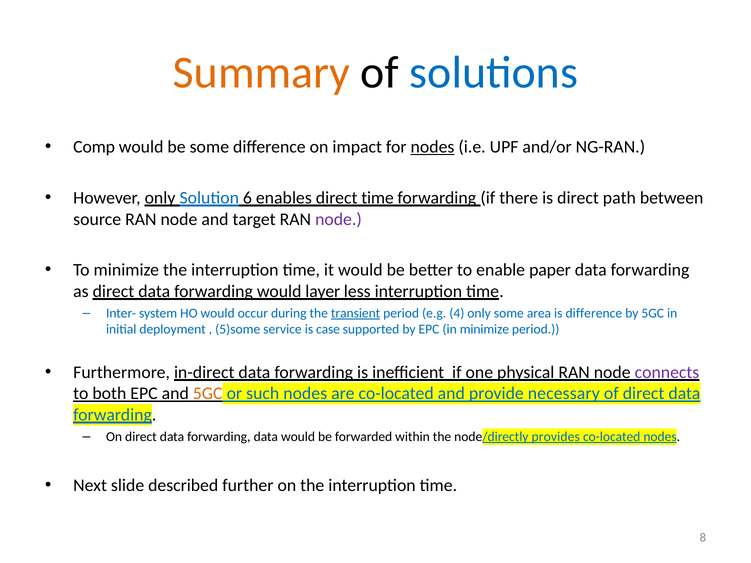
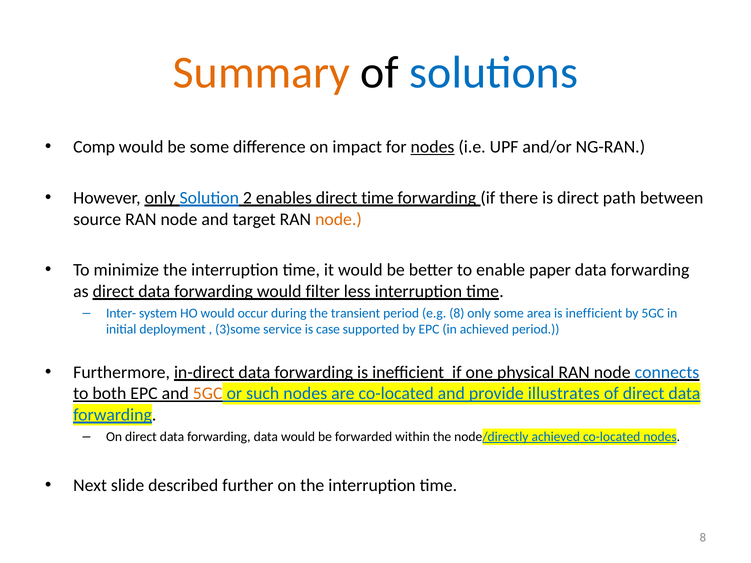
6: 6 -> 2 (247, 198)
node colour: purple -> orange (338, 219)
layer: layer -> filter (323, 291)
transient underline: present -> none (356, 313)
e.g 4: 4 -> 8 (457, 313)
area is difference: difference -> inefficient (594, 313)
5)some: 5)some -> 3)some (238, 330)
in minimize: minimize -> achieved (484, 330)
connects colour: purple -> blue (667, 372)
necessary: necessary -> illustrates (564, 394)
node/directly provides: provides -> achieved (556, 437)
